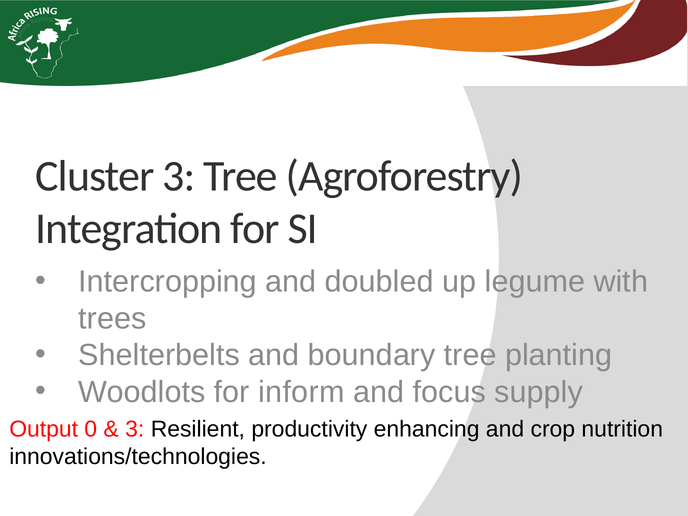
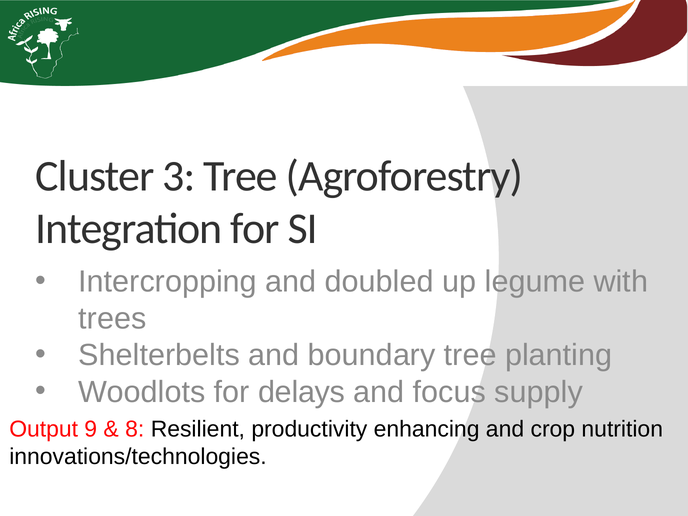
inform: inform -> delays (302, 392)
0: 0 -> 9 (91, 429)
3: 3 -> 8 (135, 429)
